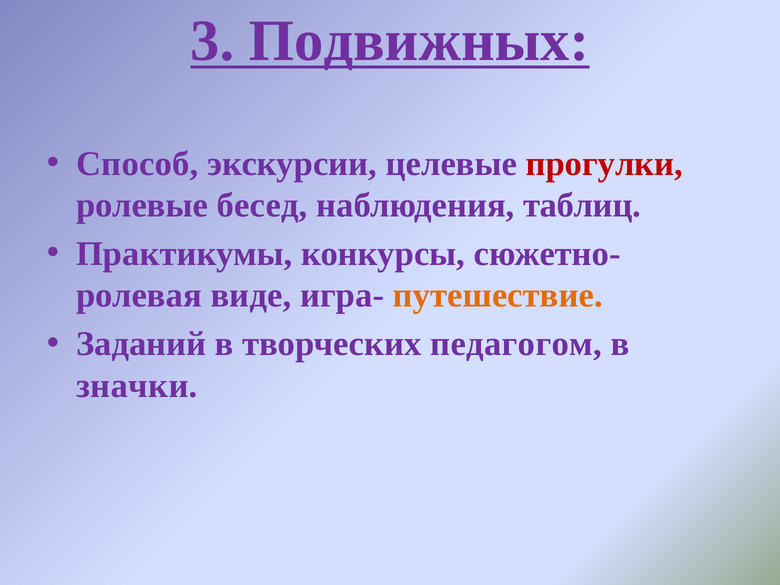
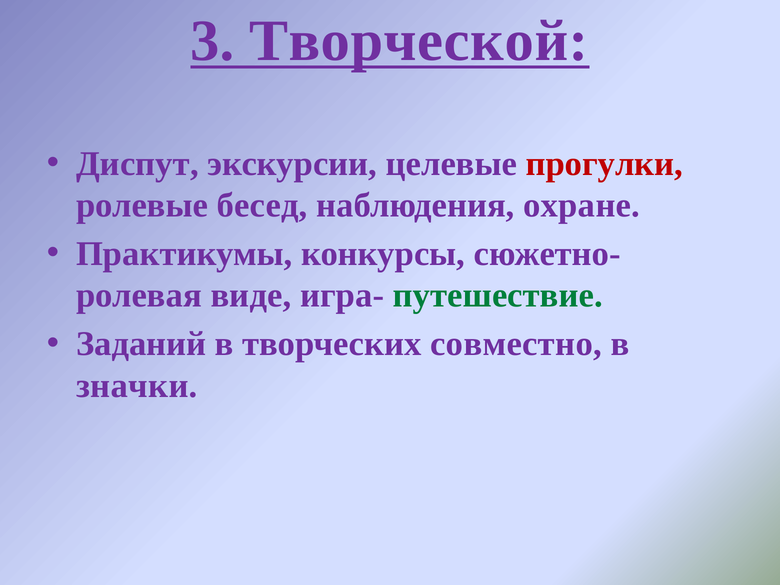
Подвижных: Подвижных -> Творческой (419, 41)
Способ: Способ -> Диспут (137, 164)
таблиц: таблиц -> охране (582, 205)
путешествие colour: orange -> green (498, 295)
педагогом: педагогом -> совместно (516, 344)
